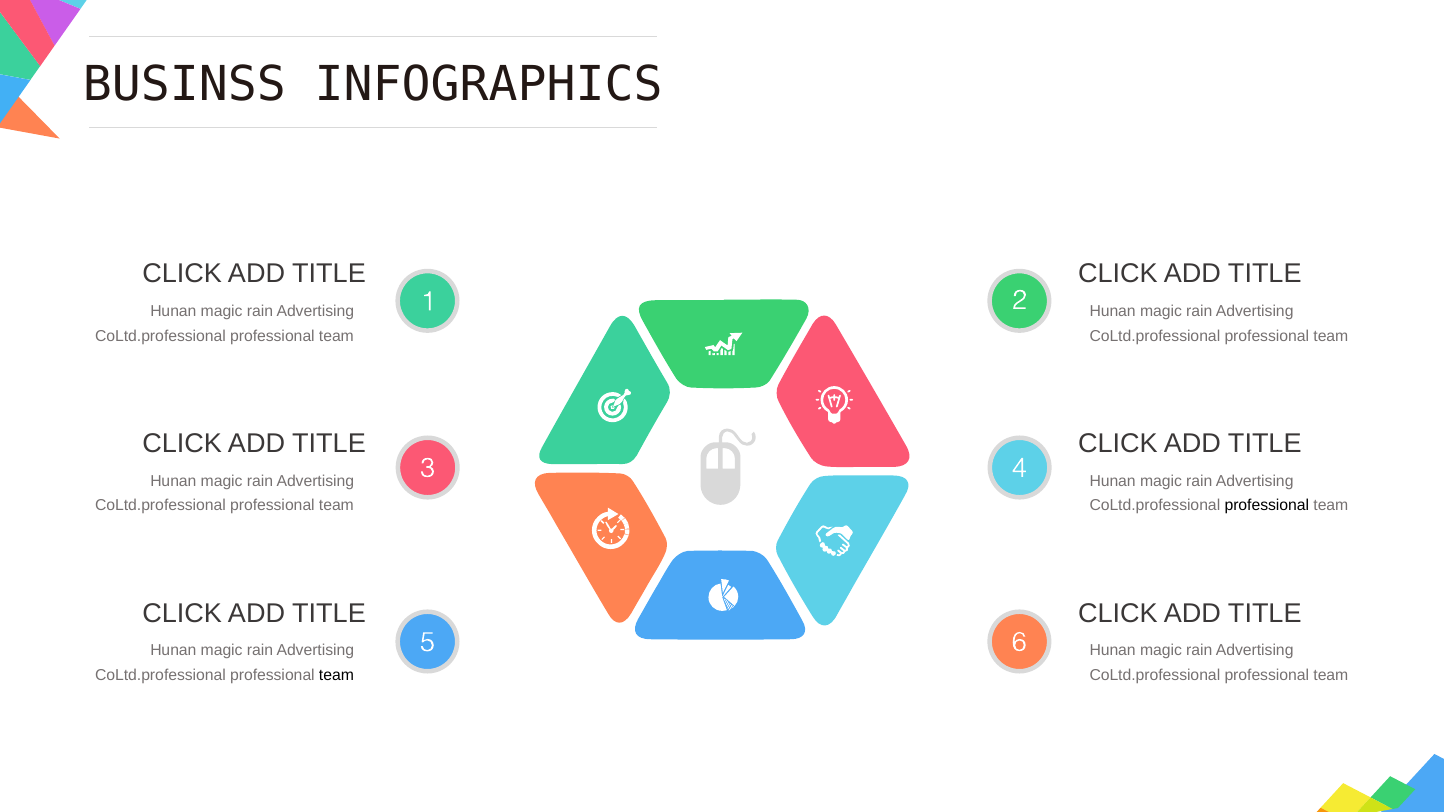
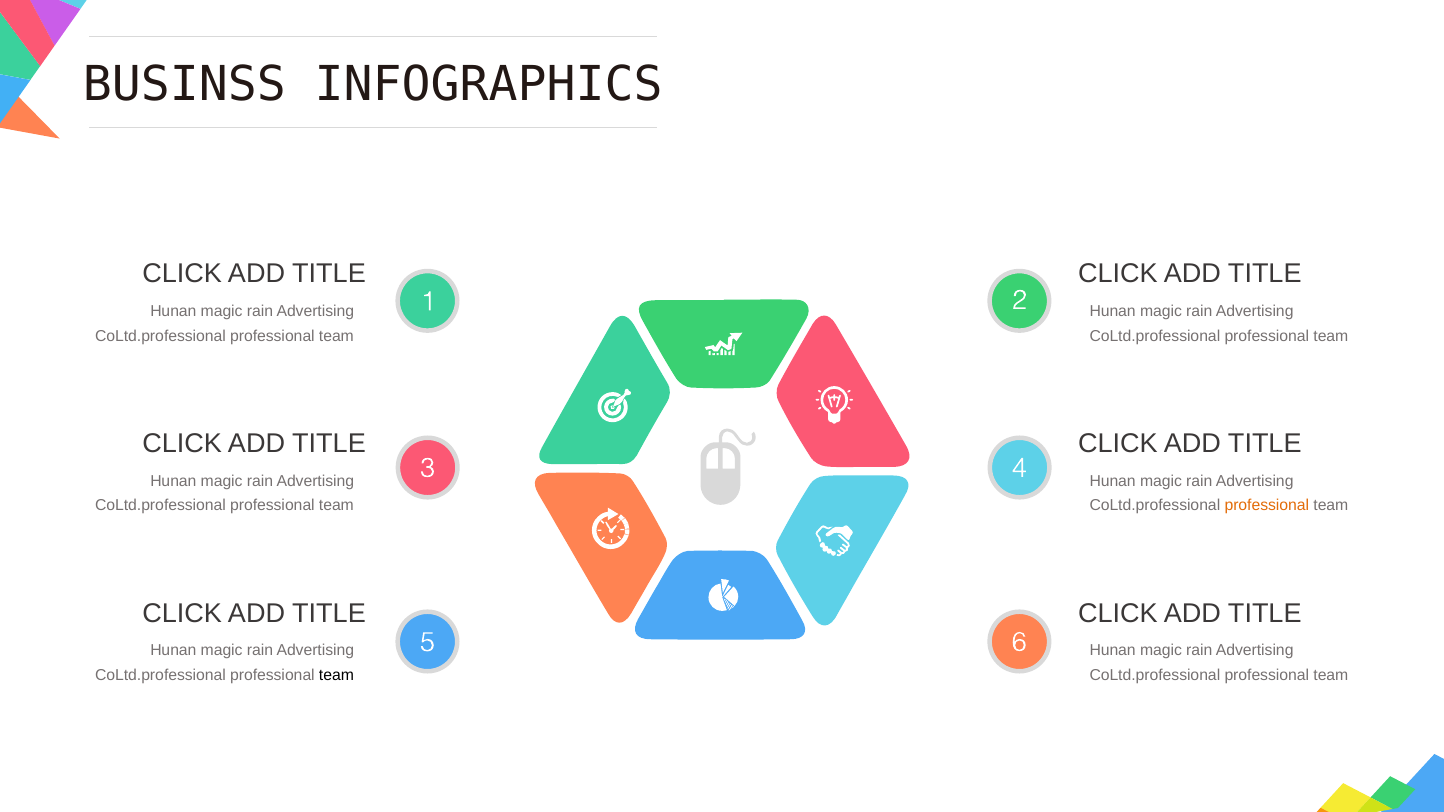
professional colour: black -> orange (1267, 506)
